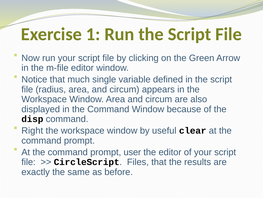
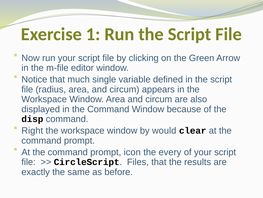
useful: useful -> would (164, 130)
user: user -> icon (132, 152)
the editor: editor -> every (170, 152)
